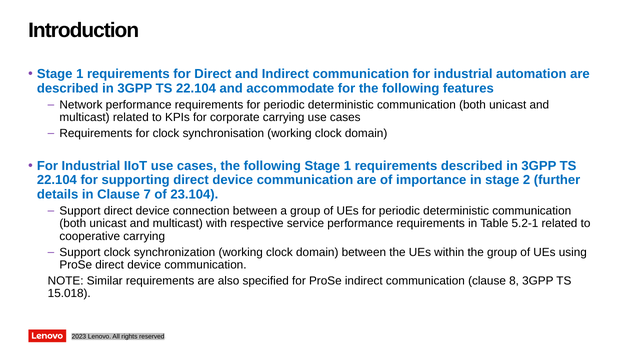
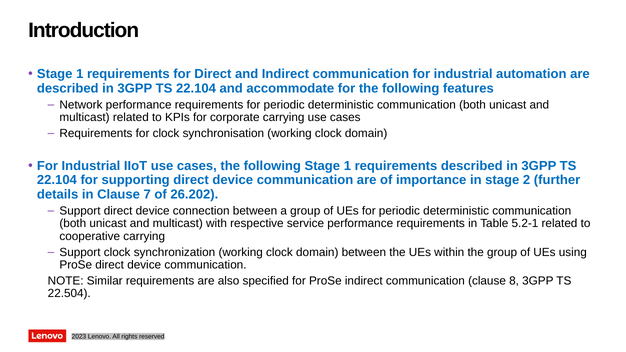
23.104: 23.104 -> 26.202 (194, 194)
15.018: 15.018 -> 22.504 (69, 294)
